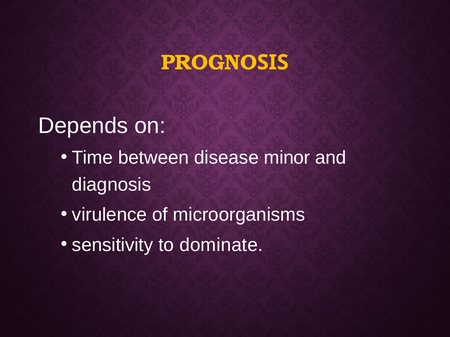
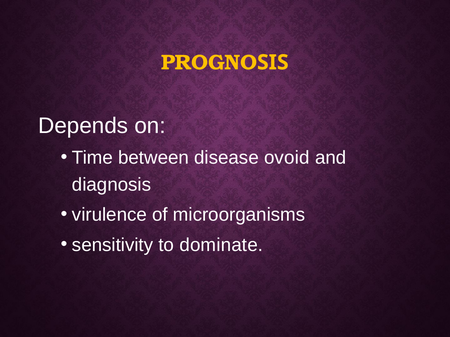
minor: minor -> ovoid (287, 158)
